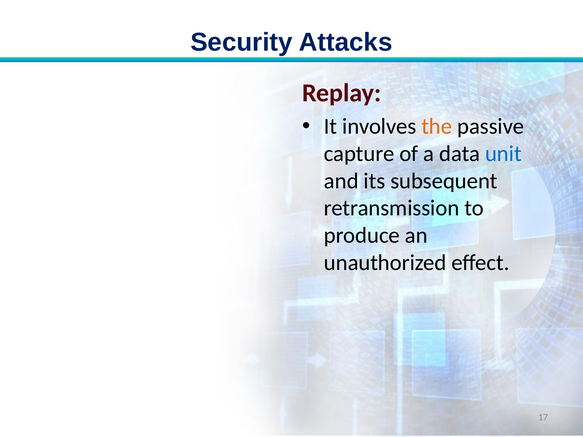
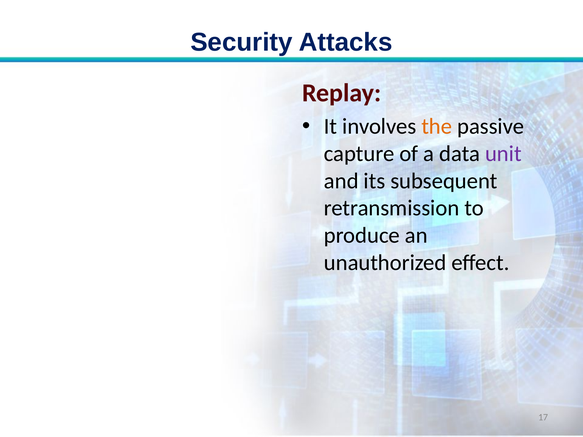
unit colour: blue -> purple (503, 154)
